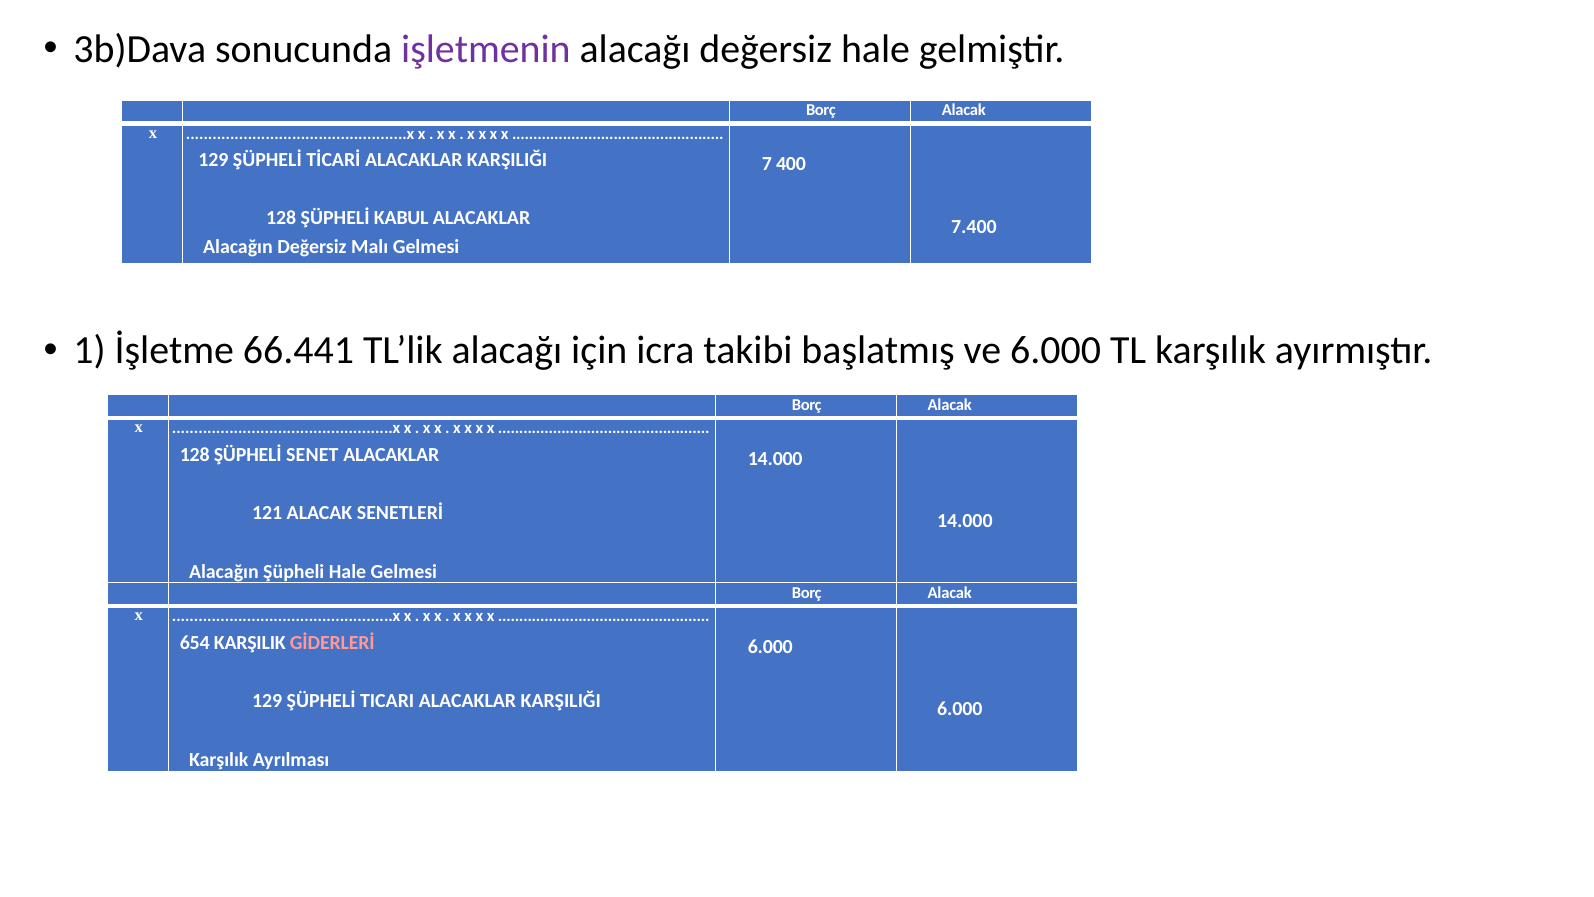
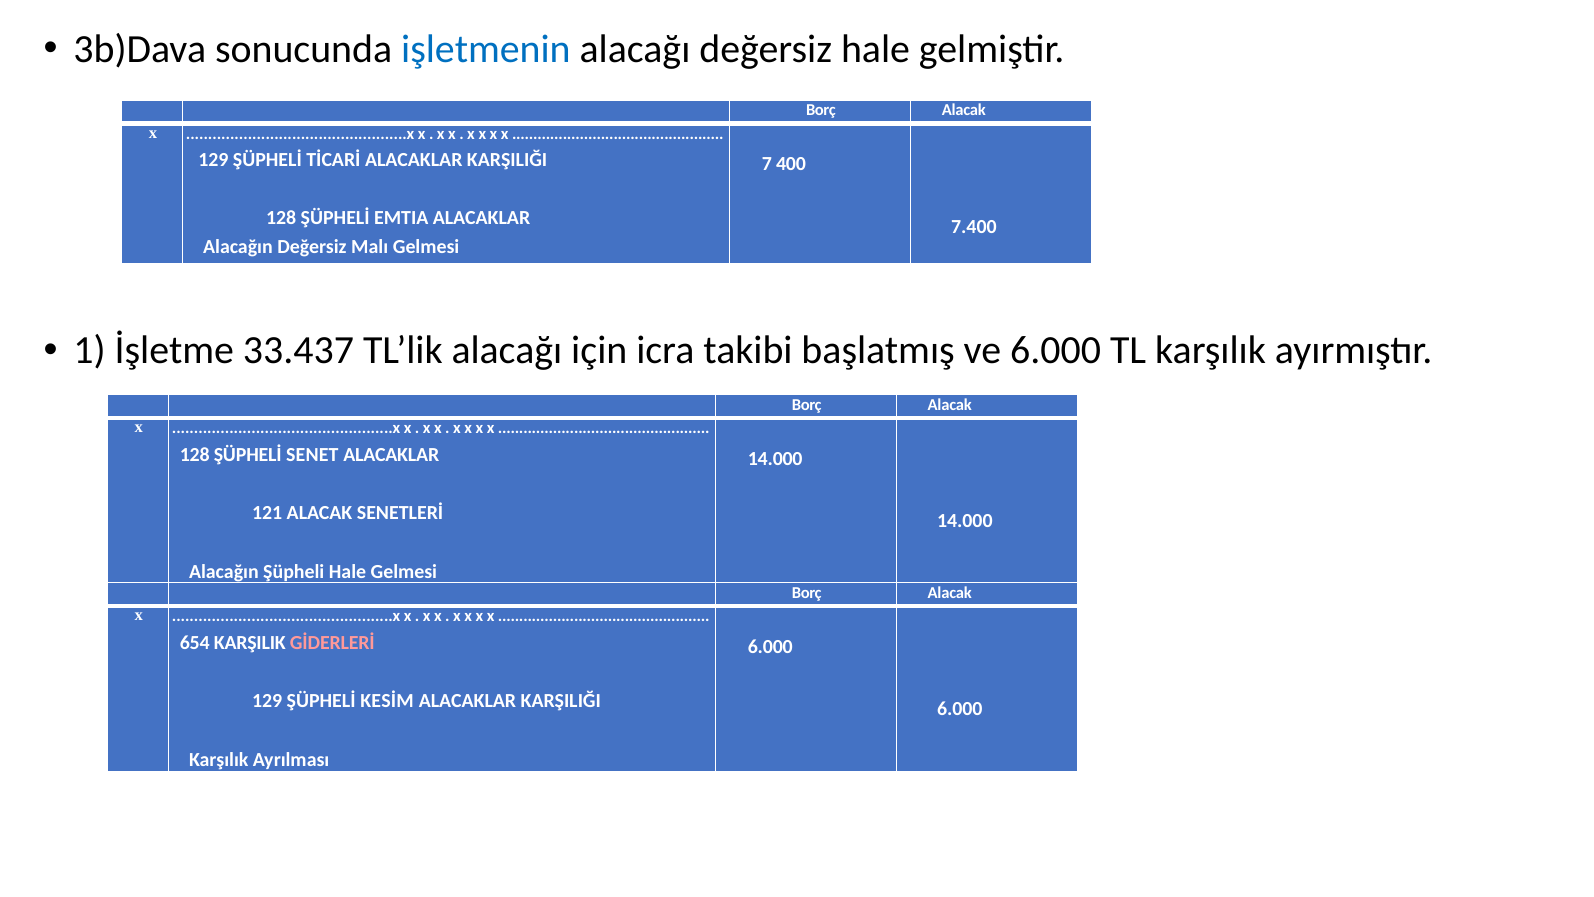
işletmenin colour: purple -> blue (486, 49)
KABUL: KABUL -> EMTIA (401, 218)
66.441: 66.441 -> 33.437 (298, 351)
TICARI: TICARI -> KESİM (387, 701)
